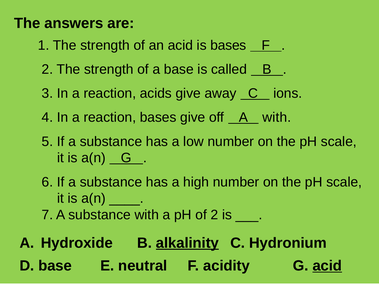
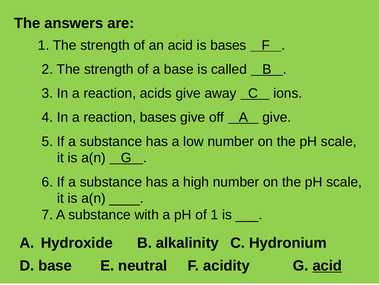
A with: with -> give (277, 117)
of 2: 2 -> 1 (214, 214)
alkalinity underline: present -> none (187, 242)
